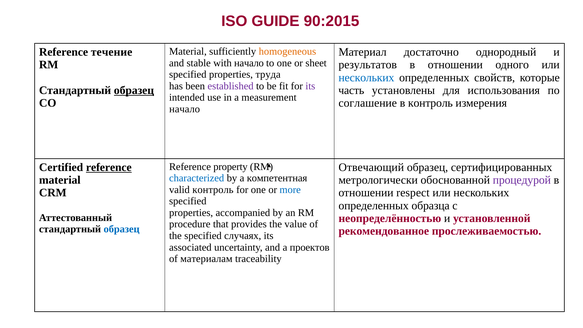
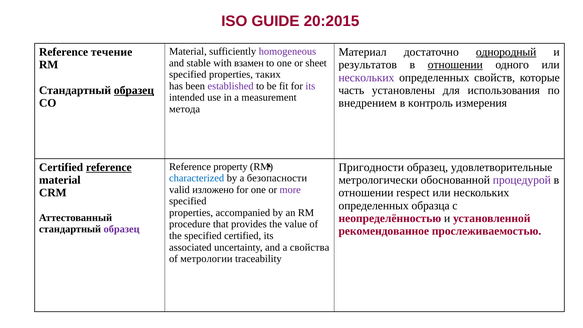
90:2015: 90:2015 -> 20:2015 (331, 21)
homogeneous colour: orange -> purple (287, 51)
однородный underline: none -> present (506, 52)
with начало: начало -> взамен (249, 63)
отношении underline: none -> present (455, 65)
труда: труда -> таких (268, 74)
нескольких colour: blue -> purple (366, 78)
соглашение: соглашение -> внедрением (368, 103)
начало: начало -> метода (185, 109)
Отвечающий: Отвечающий -> Пригодности (371, 167)
сертифицированных: сертифицированных -> удовлетворительные (502, 167)
компетентная: компетентная -> безопасности (277, 178)
valid контроль: контроль -> изложено (213, 190)
more colour: blue -> purple (290, 190)
образец colour: blue -> purple (122, 229)
случаях: случаях -> certified (243, 236)
проектов: проектов -> свойства (310, 247)
материалам: материалам -> метрологии (206, 259)
